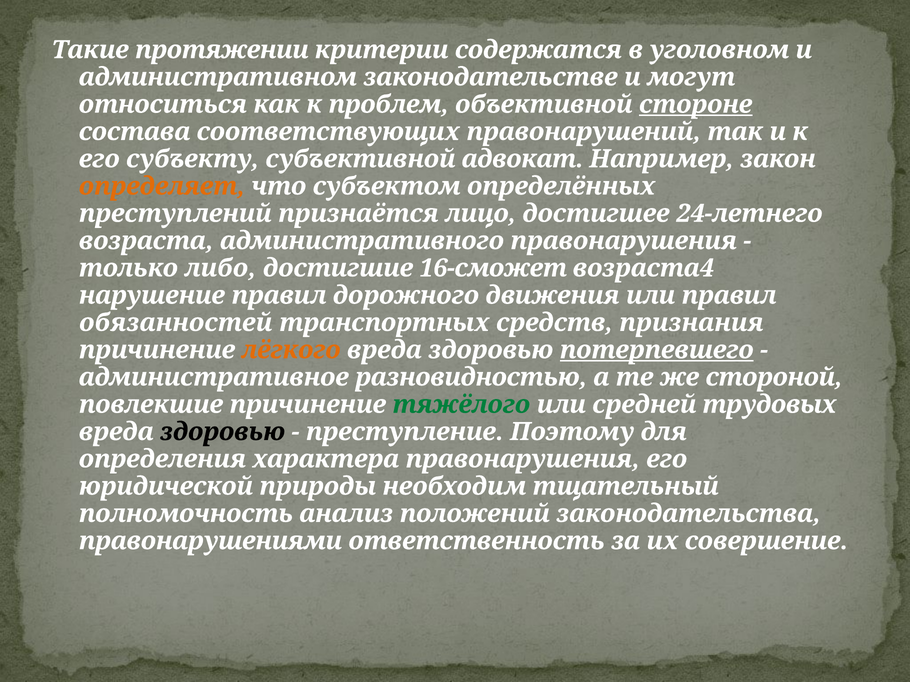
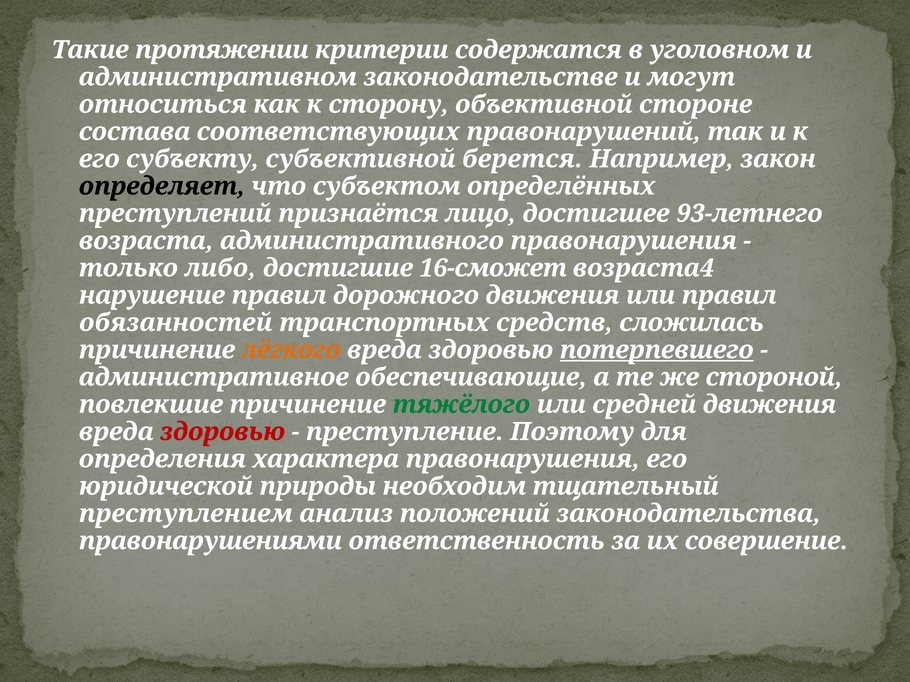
проблем: проблем -> сторону (389, 104)
стороне underline: present -> none (696, 104)
адвокат: адвокат -> берется (522, 159)
определяет colour: orange -> black (162, 186)
24-летнего: 24-летнего -> 93-летнего (749, 214)
признания: признания -> сложилась (692, 323)
разновидностью: разновидностью -> обеспечивающие (471, 377)
средней трудовых: трудовых -> движения (770, 405)
здоровью colour: black -> red (223, 432)
полномочность: полномочность -> преступлением (186, 514)
